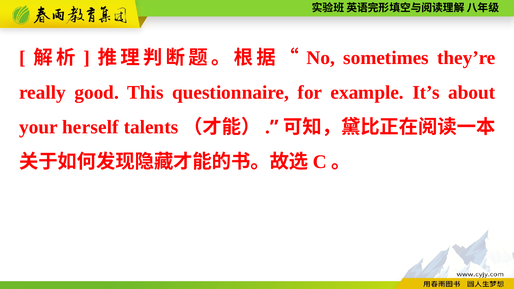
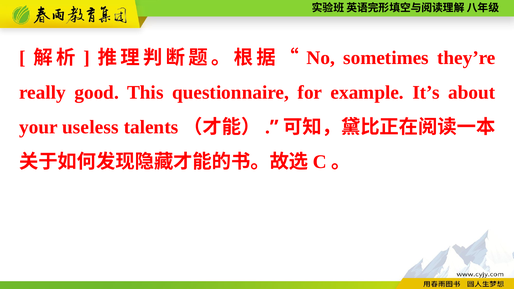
herself: herself -> useless (90, 127)
